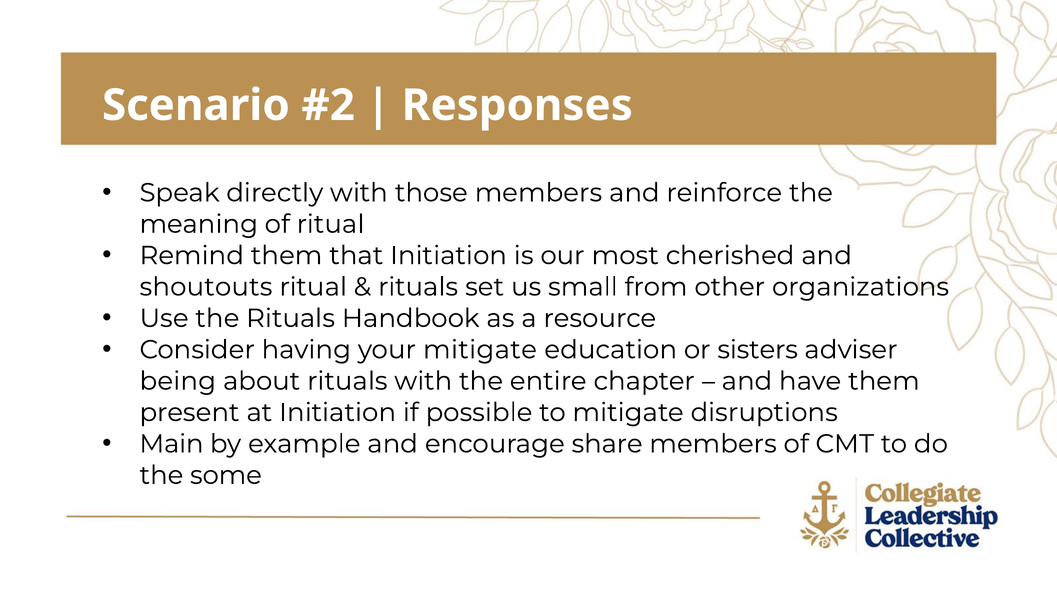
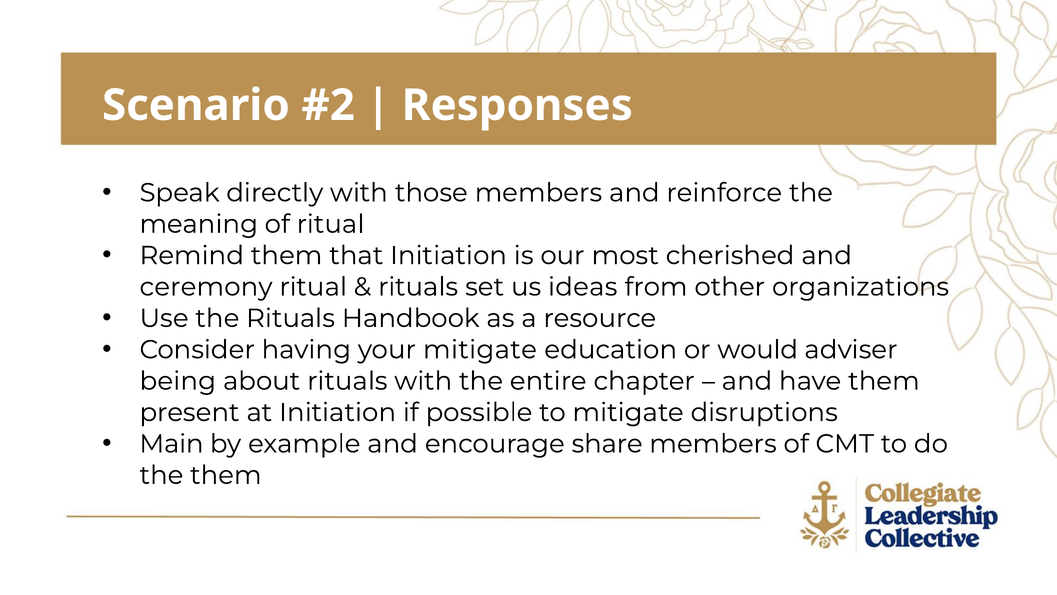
shoutouts: shoutouts -> ceremony (206, 287)
small: small -> ideas (583, 287)
sisters: sisters -> would (758, 349)
the some: some -> them (226, 475)
